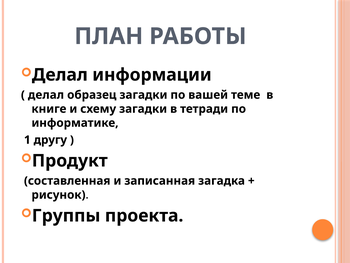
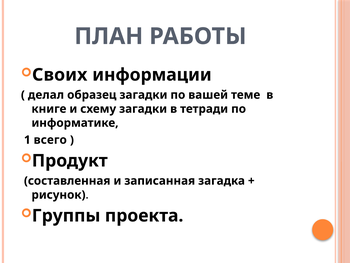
Делал: Делал -> Своих (60, 75)
другу: другу -> всего (50, 140)
